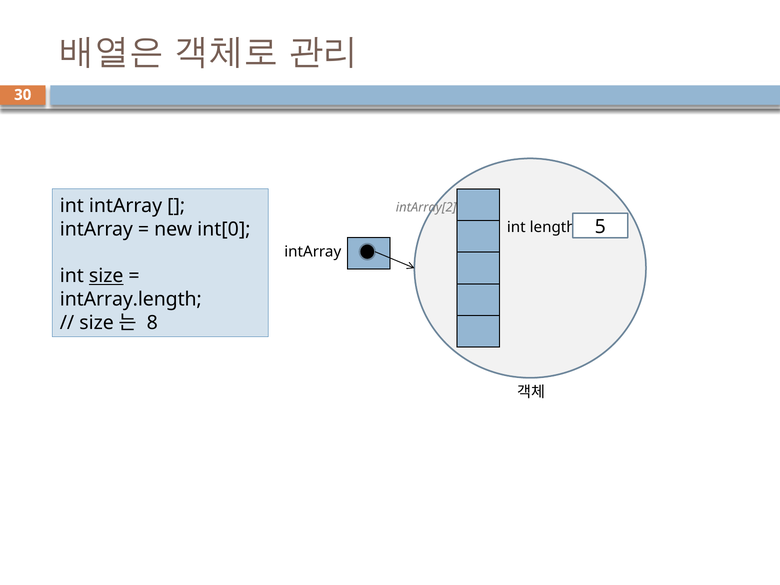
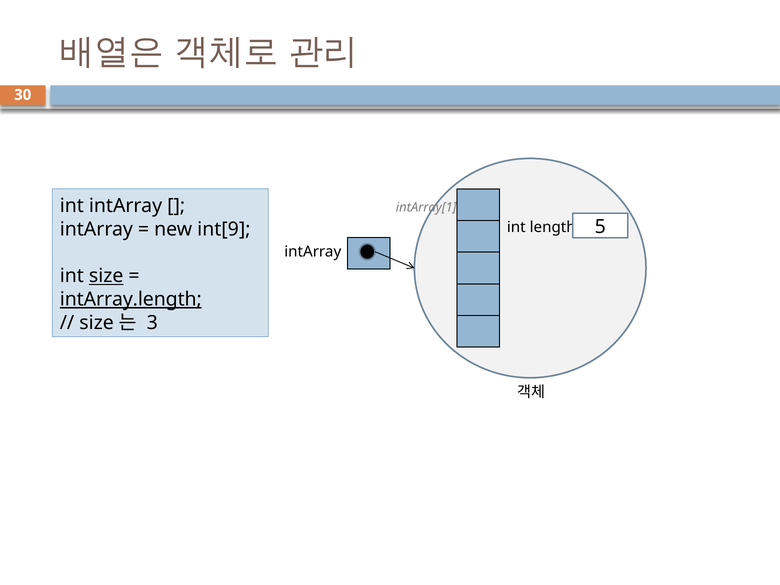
intArray[2: intArray[2 -> intArray[1 (426, 208)
int[0: int[0 -> int[9 (224, 229)
intArray.length underline: none -> present (131, 299)
8: 8 -> 3 (152, 323)
